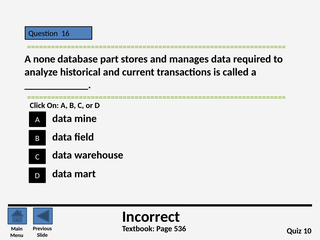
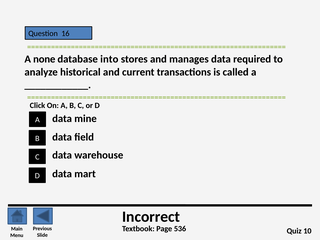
part: part -> into (109, 59)
